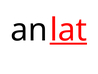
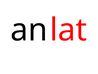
lat underline: present -> none (68, 30)
